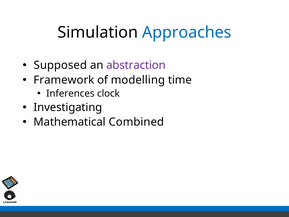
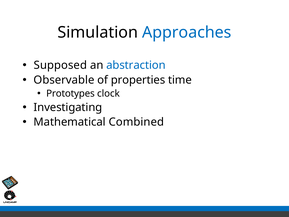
abstraction colour: purple -> blue (136, 65)
Framework: Framework -> Observable (64, 80)
modelling: modelling -> properties (138, 80)
Inferences: Inferences -> Prototypes (70, 93)
